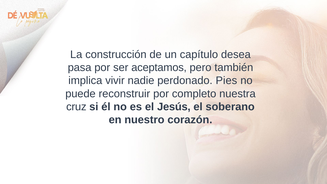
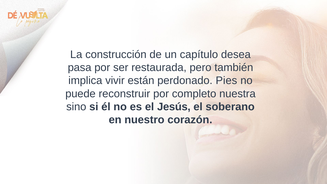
aceptamos: aceptamos -> restaurada (159, 68)
nadie: nadie -> están (141, 81)
cruz: cruz -> sino (76, 107)
